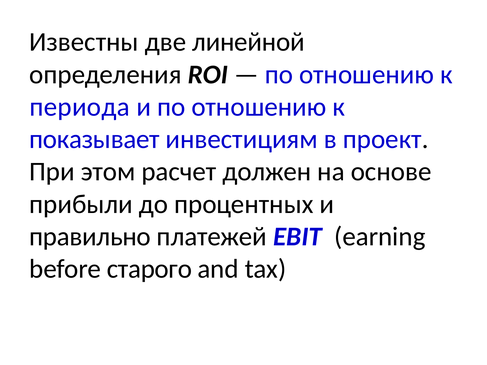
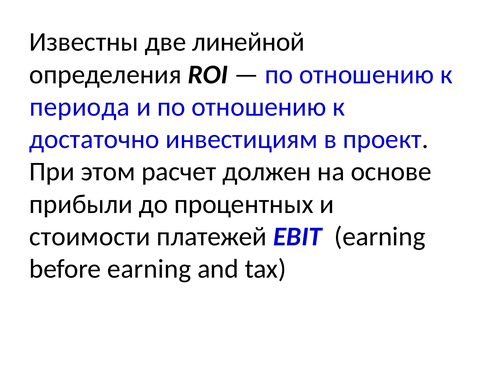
показывает: показывает -> достаточно (94, 139)
правильно: правильно -> стоимости (90, 237)
before старого: старого -> earning (149, 269)
